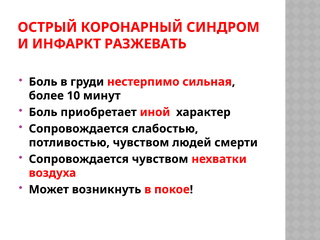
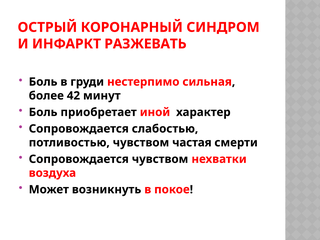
10: 10 -> 42 (73, 96)
людей: людей -> частая (192, 143)
